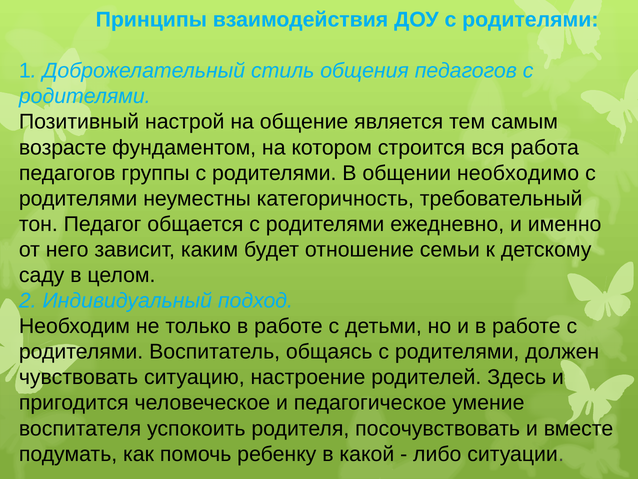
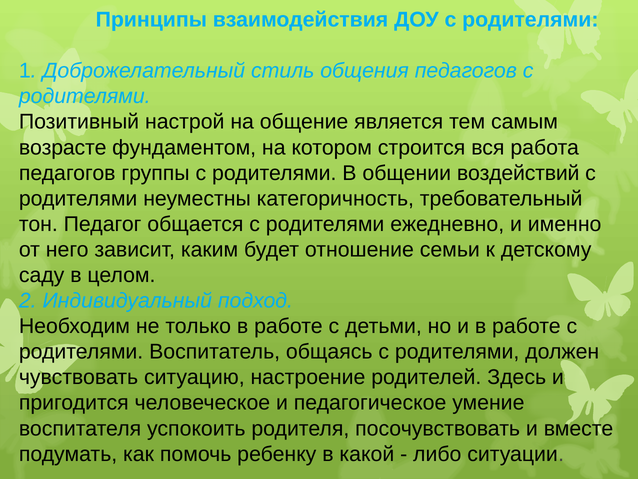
необходимо: необходимо -> воздействий (518, 173)
